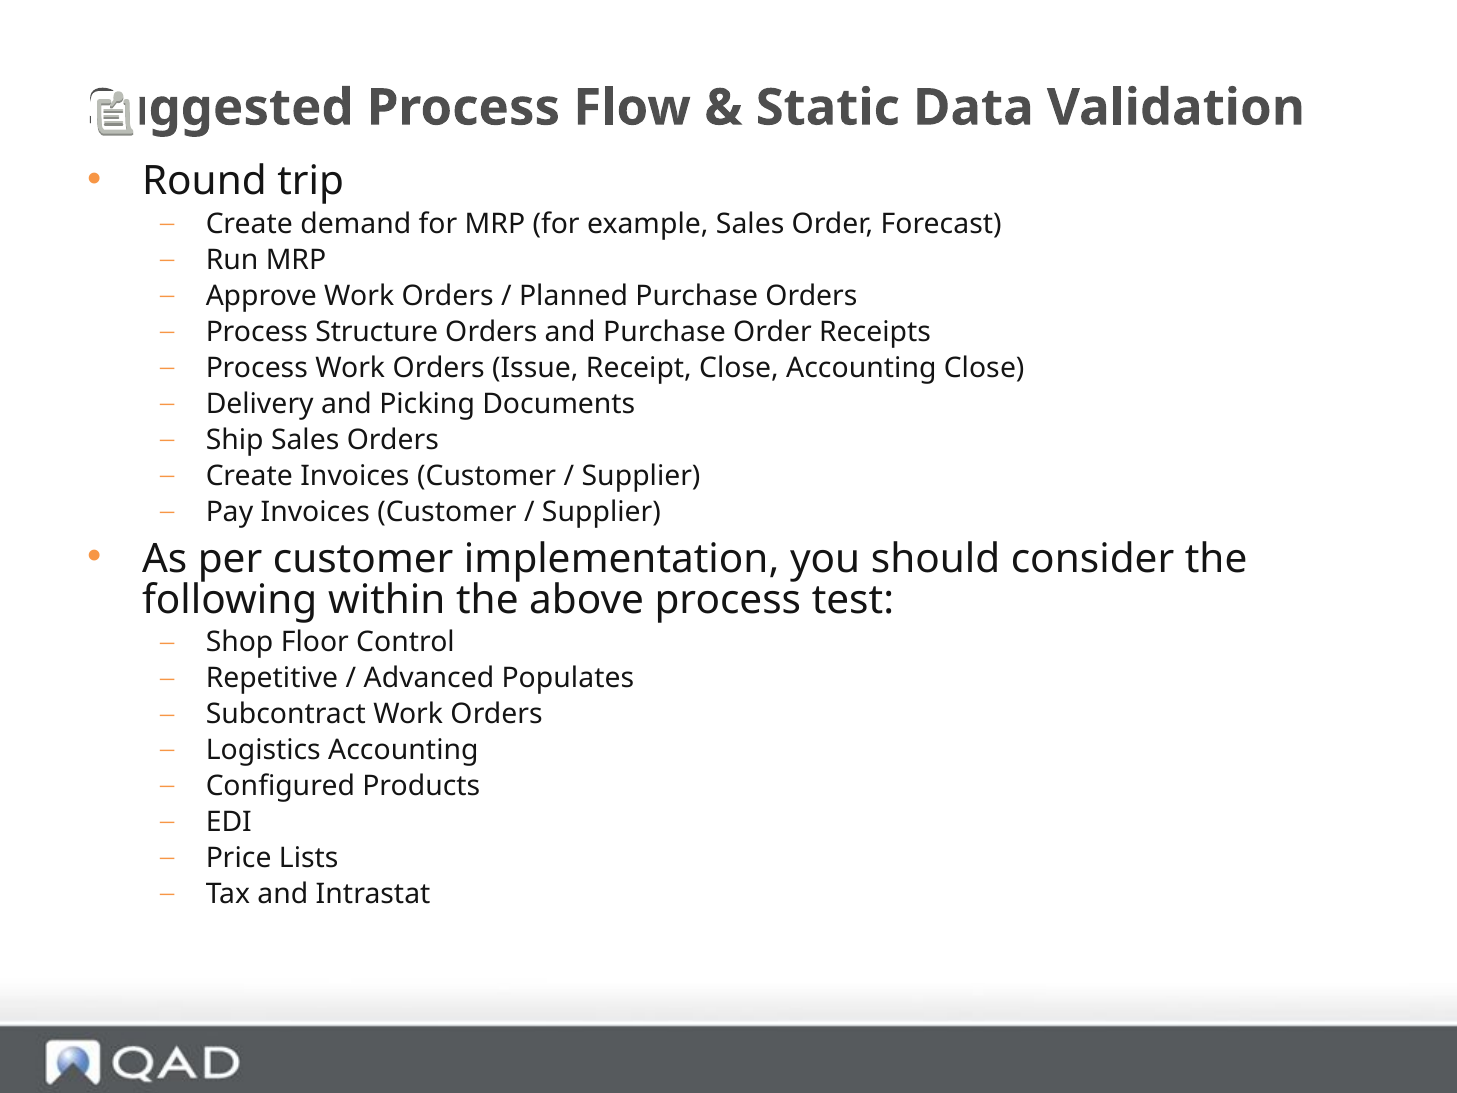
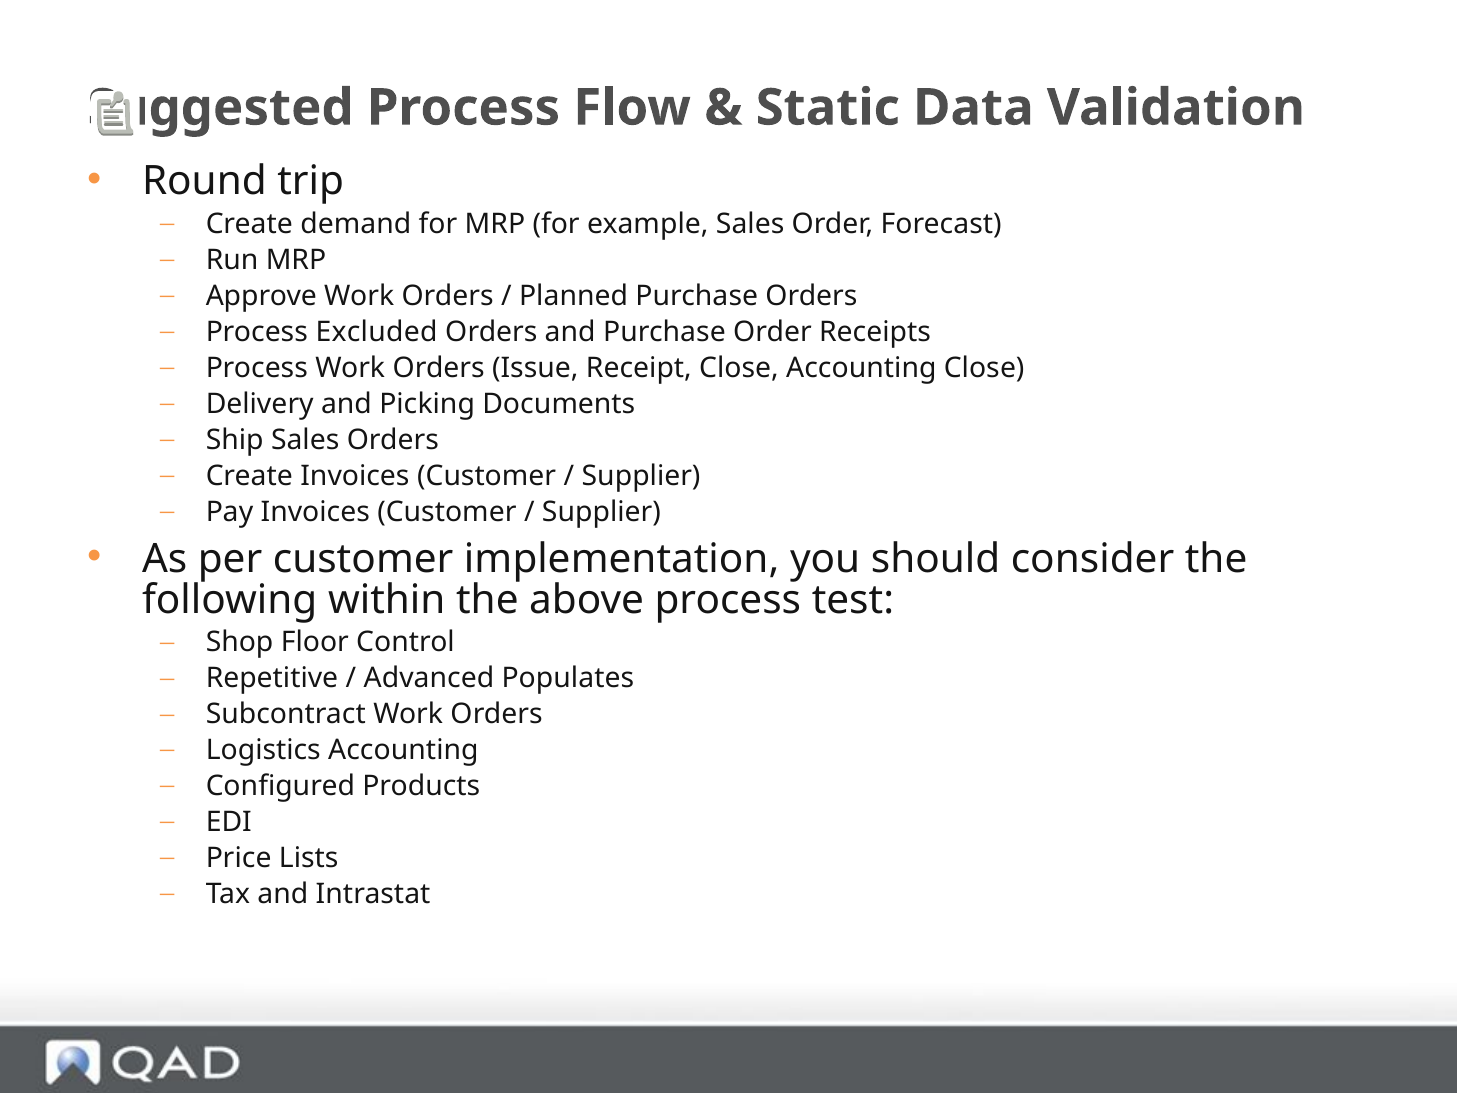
Structure: Structure -> Excluded (377, 332)
